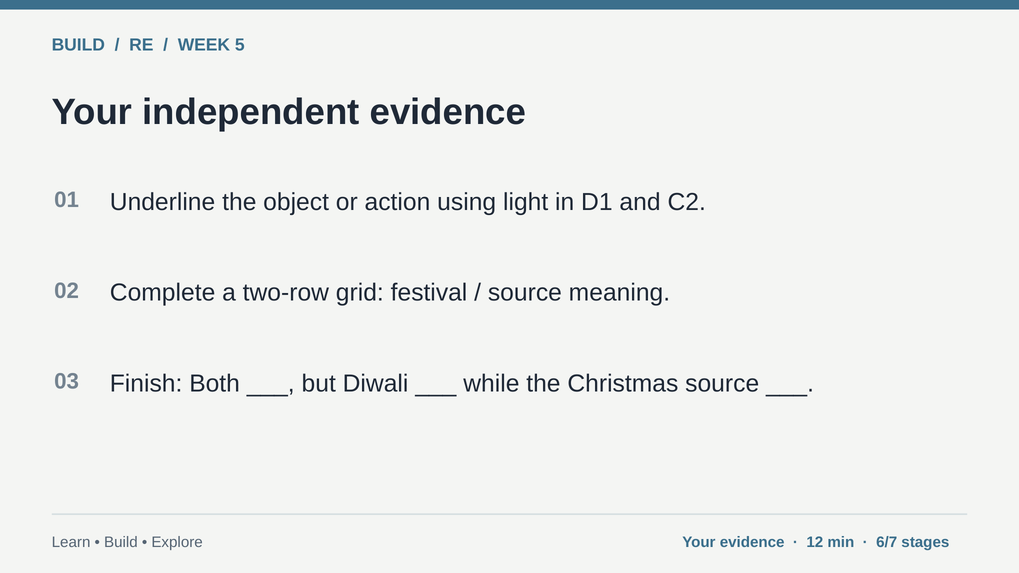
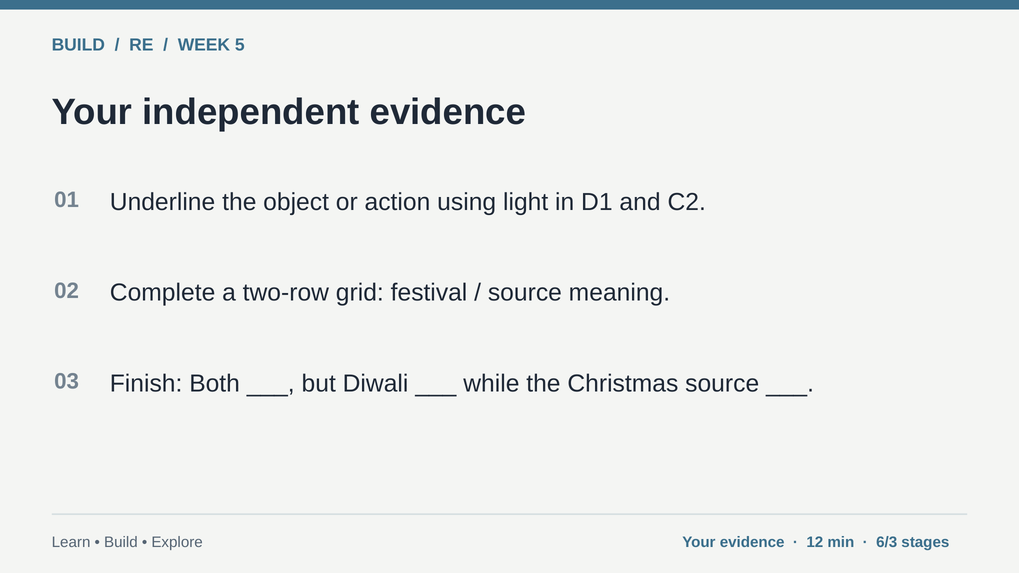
6/7: 6/7 -> 6/3 (887, 543)
